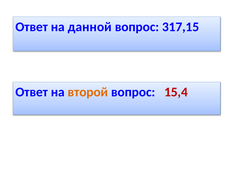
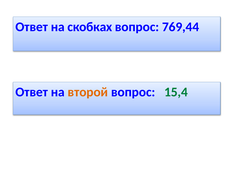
данной: данной -> скобках (90, 27)
317,15: 317,15 -> 769,44 (181, 27)
15,4 colour: red -> green (176, 92)
